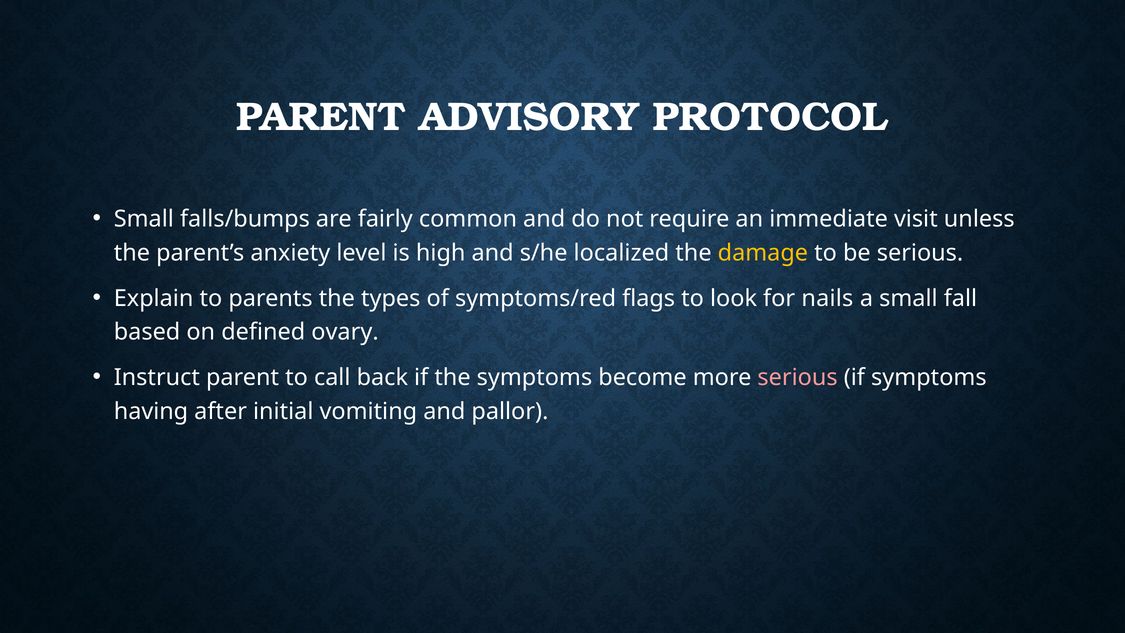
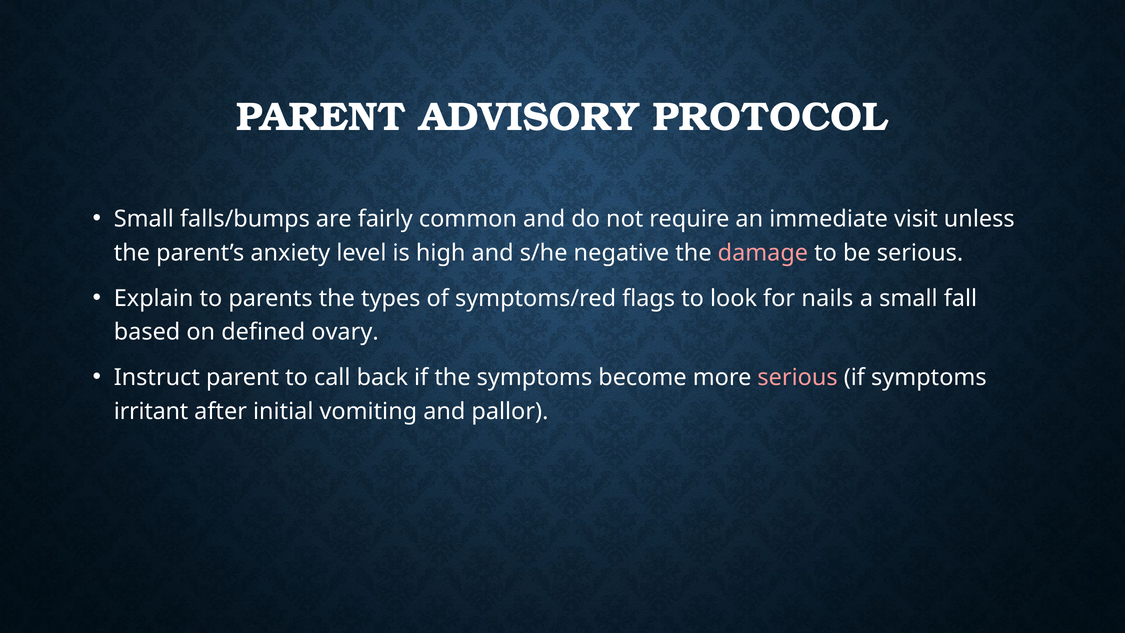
localized: localized -> negative (621, 253)
damage colour: yellow -> pink (763, 253)
having: having -> irritant (151, 411)
